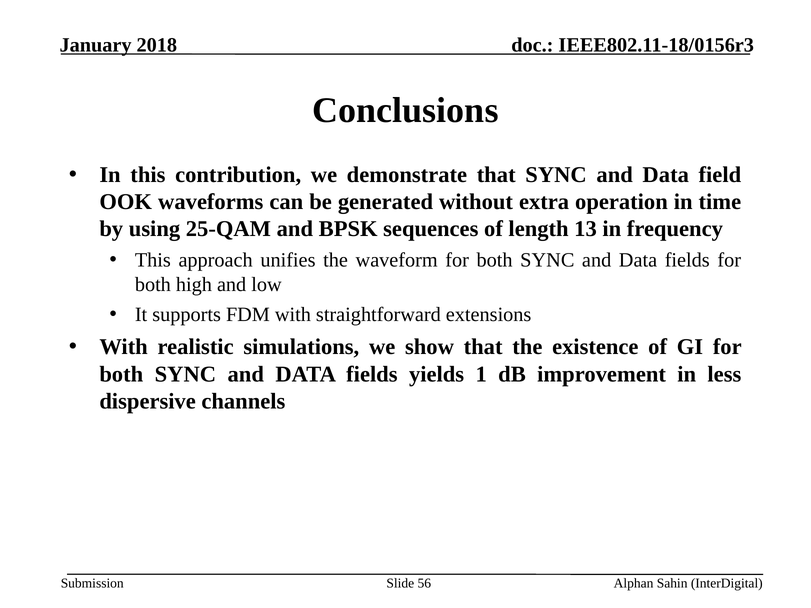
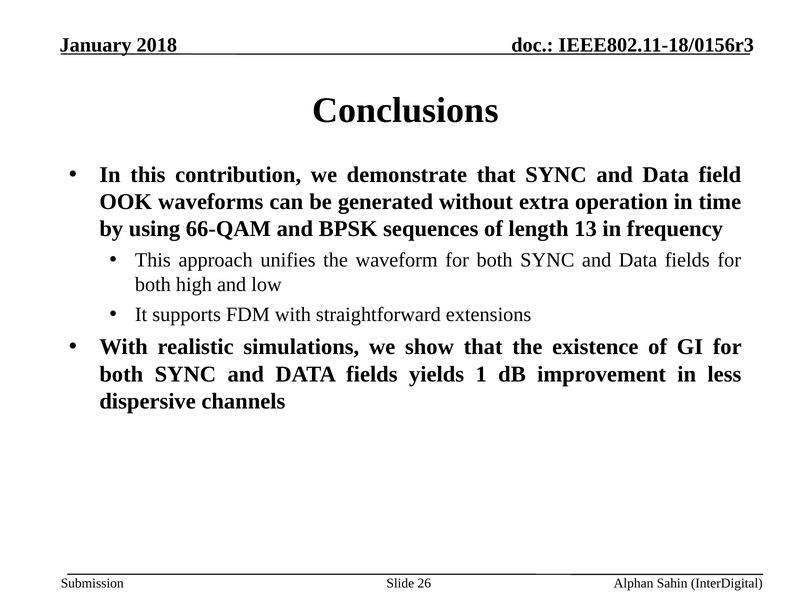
25-QAM: 25-QAM -> 66-QAM (228, 229)
56: 56 -> 26 (424, 583)
